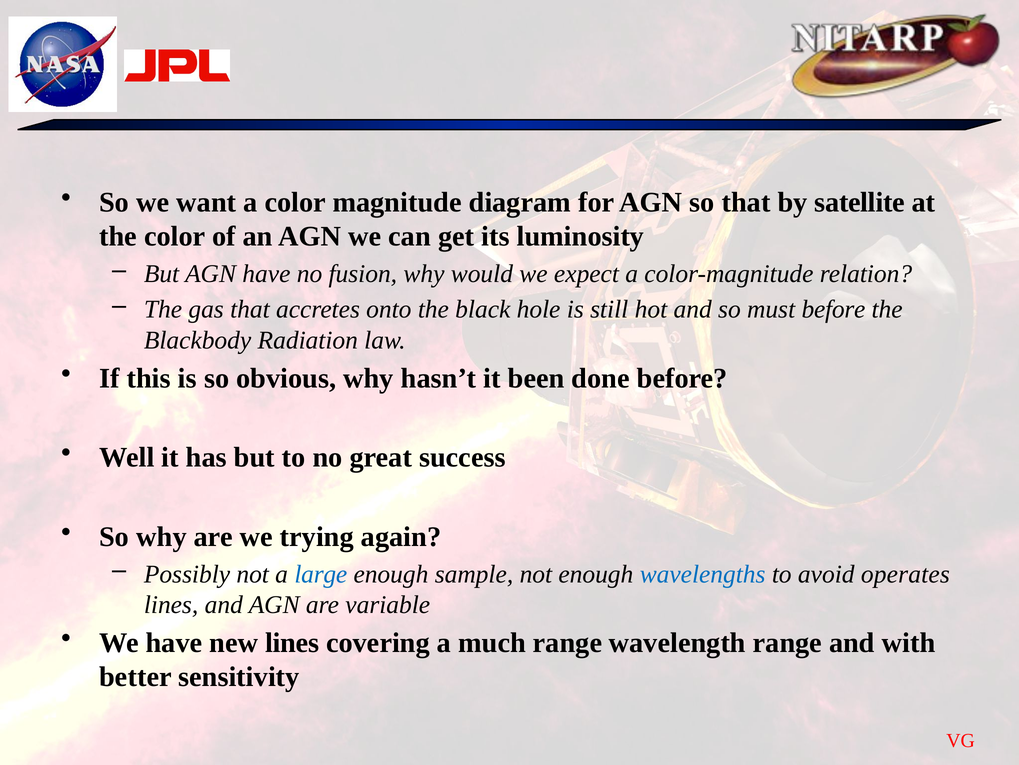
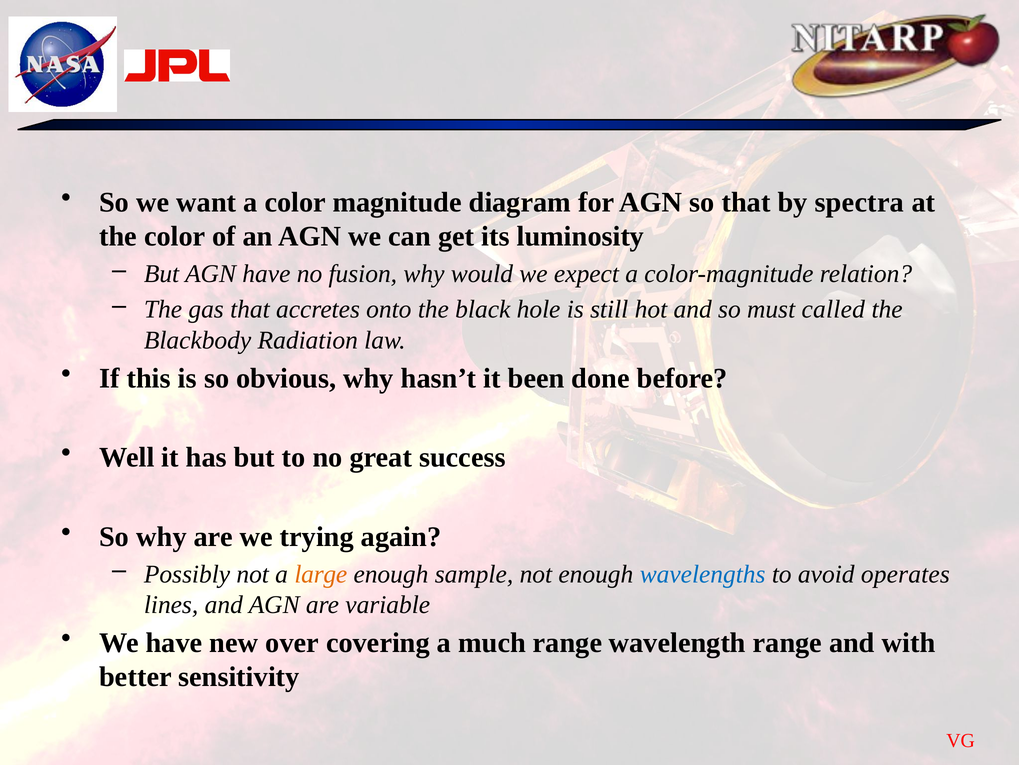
satellite: satellite -> spectra (859, 202)
must before: before -> called (833, 309)
large colour: blue -> orange (321, 574)
new lines: lines -> over (292, 642)
